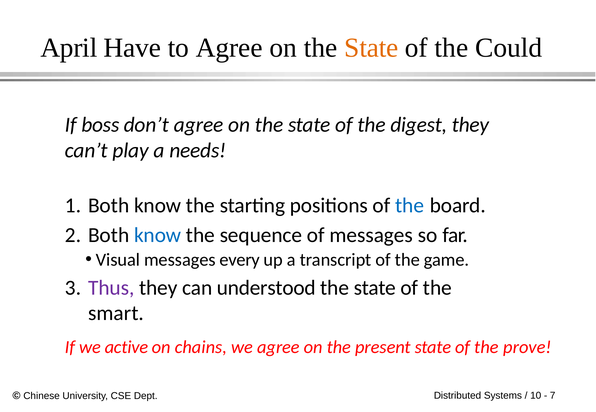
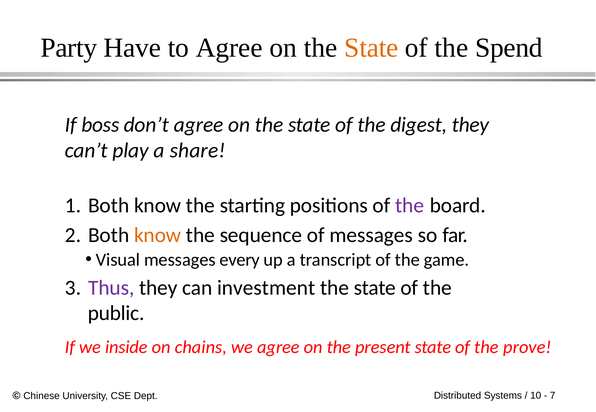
April: April -> Party (69, 48)
Could: Could -> Spend (509, 48)
needs: needs -> share (198, 151)
the colour: blue -> purple (410, 206)
know colour: blue -> orange (158, 235)
understood: understood -> investment (266, 288)
smart: smart -> public (116, 314)
active: active -> inside (126, 347)
